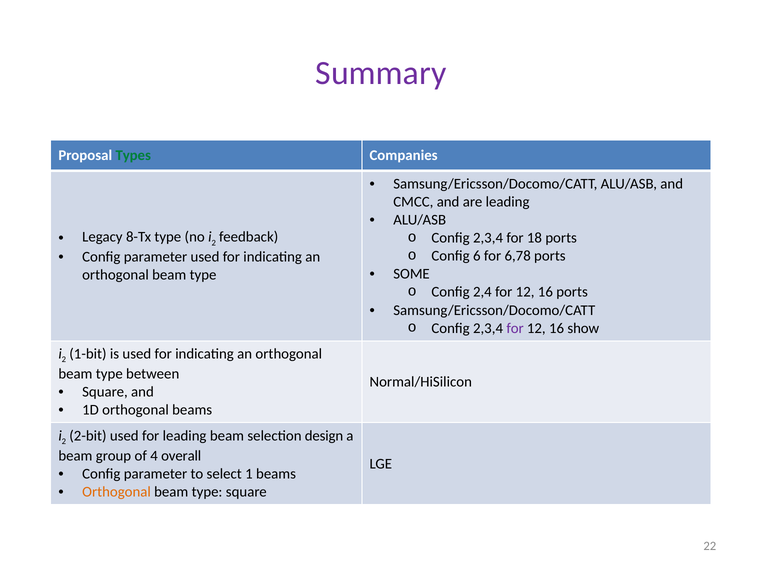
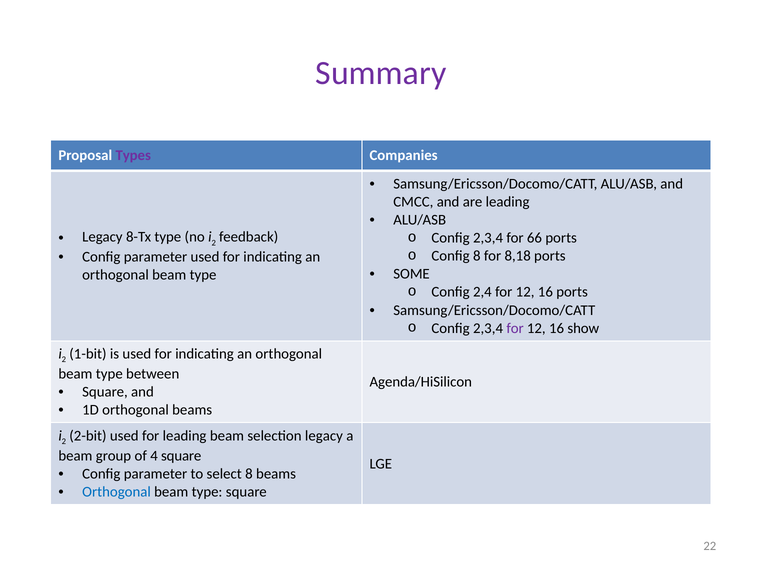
Types colour: green -> purple (133, 155)
18: 18 -> 66 (534, 238)
Config 6: 6 -> 8 (477, 256)
6,78: 6,78 -> 8,18 (518, 256)
Normal/HiSilicon: Normal/HiSilicon -> Agenda/HiSilicon (421, 382)
selection design: design -> legacy (324, 435)
4 overall: overall -> square (181, 455)
select 1: 1 -> 8 (249, 473)
Orthogonal colour: orange -> blue (117, 491)
